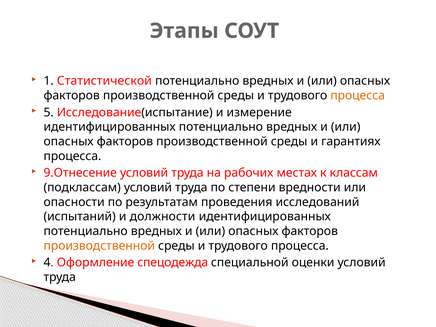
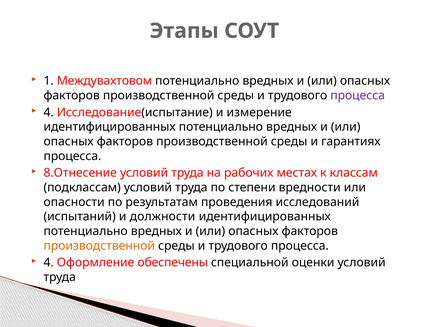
Статистической: Статистической -> Междувахтовом (104, 81)
процесса colour: orange -> purple (358, 95)
5: 5 -> 4 (49, 112)
9.Отнесение: 9.Отнесение -> 8.Отнесение (80, 173)
спецодежда: спецодежда -> обеспечены (173, 263)
